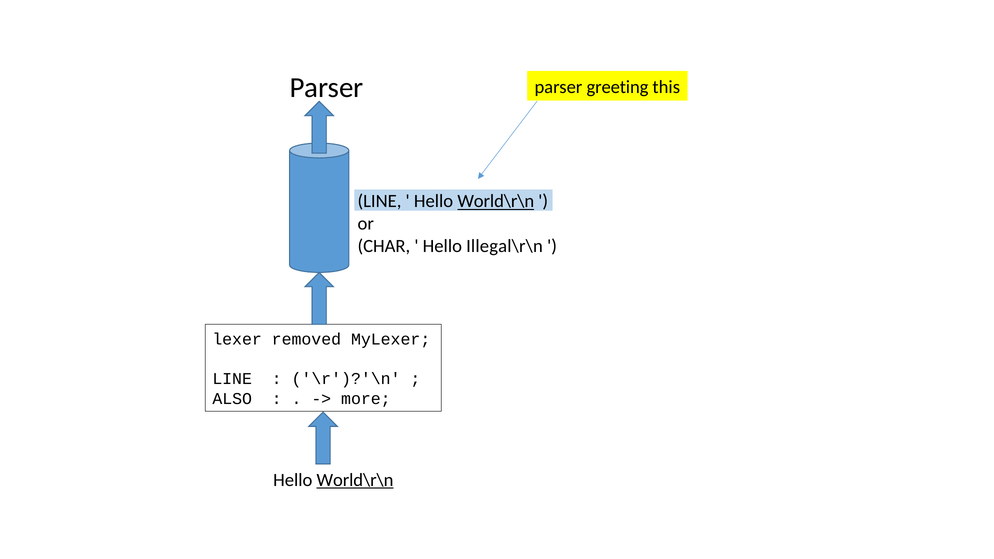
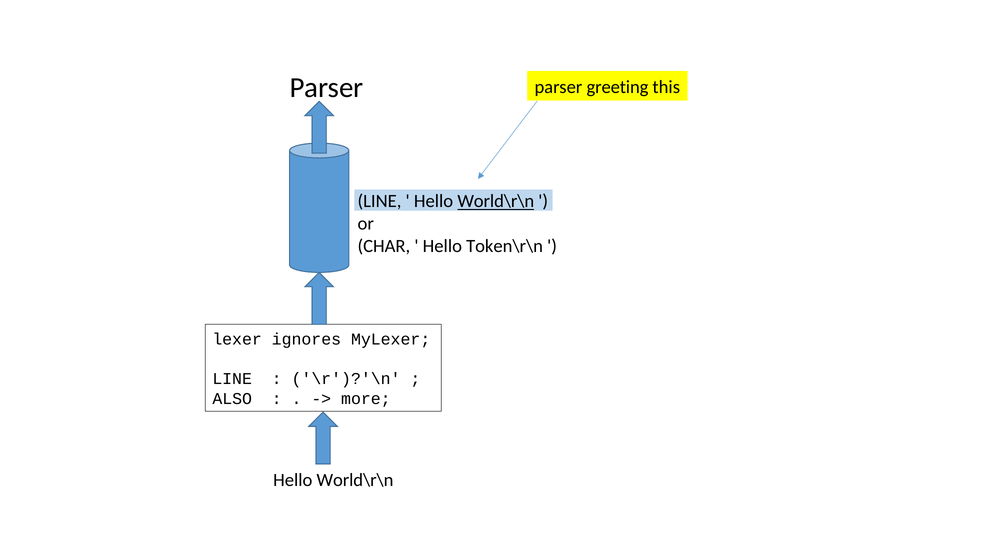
Illegal\r\n: Illegal\r\n -> Token\r\n (505, 246)
removed: removed -> ignores (306, 339)
World\r\n underline: present -> none (355, 480)
